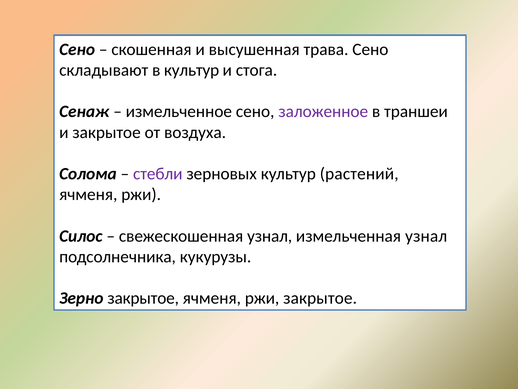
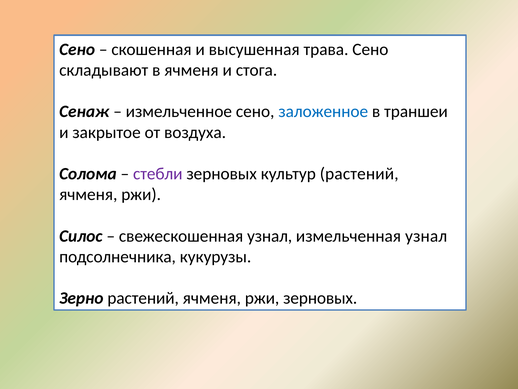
в культур: культур -> ячменя (191, 70)
заложенное colour: purple -> blue (323, 111)
Зерно закрытое: закрытое -> растений (143, 298)
ржи закрытое: закрытое -> зерновых (320, 298)
